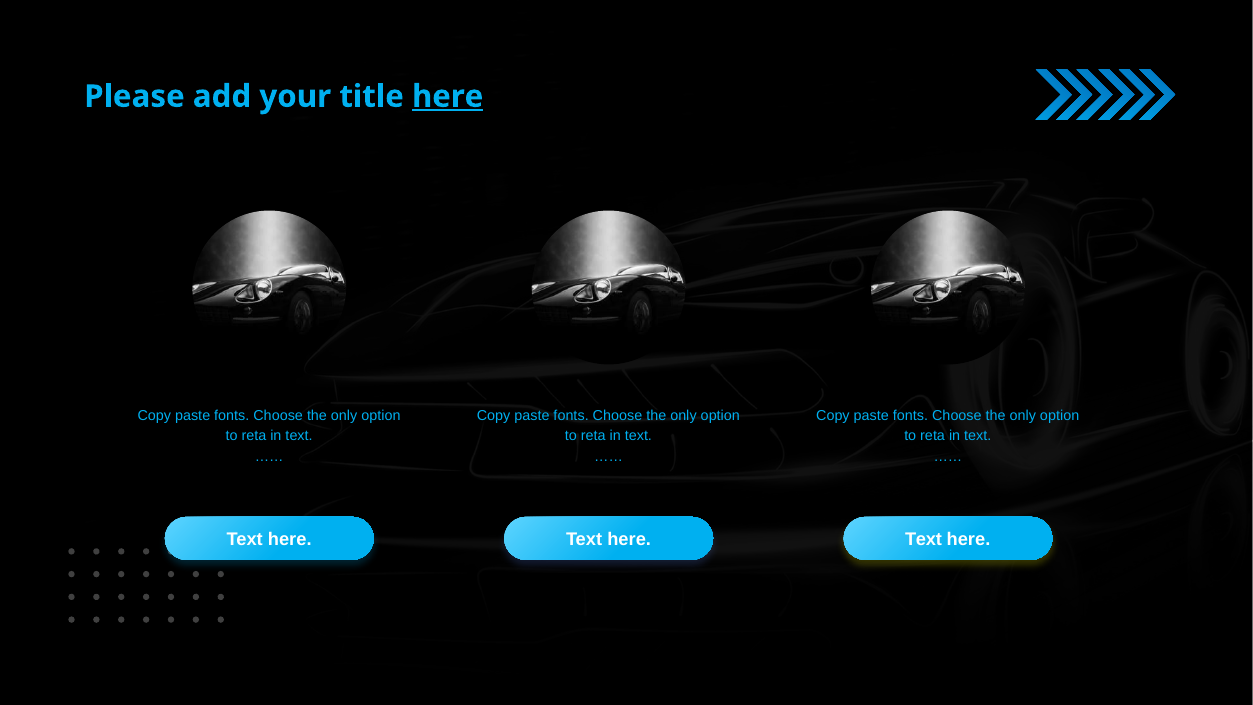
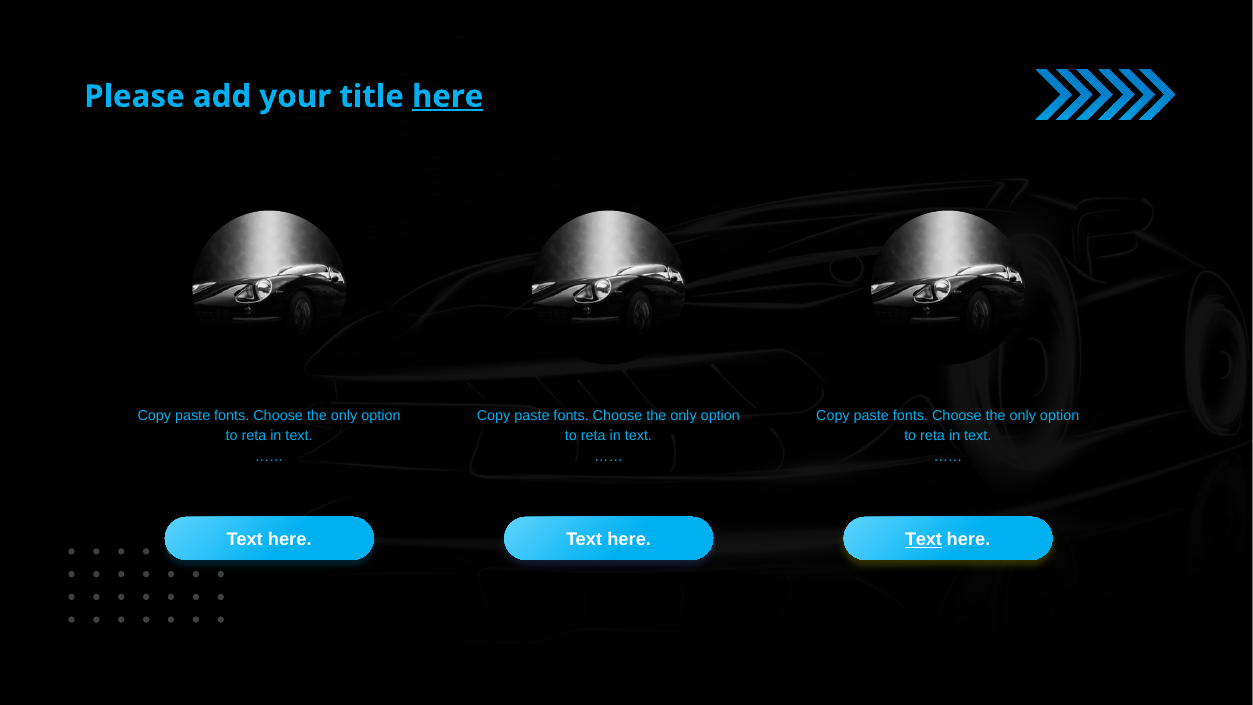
Text underline: none -> present (924, 539)
